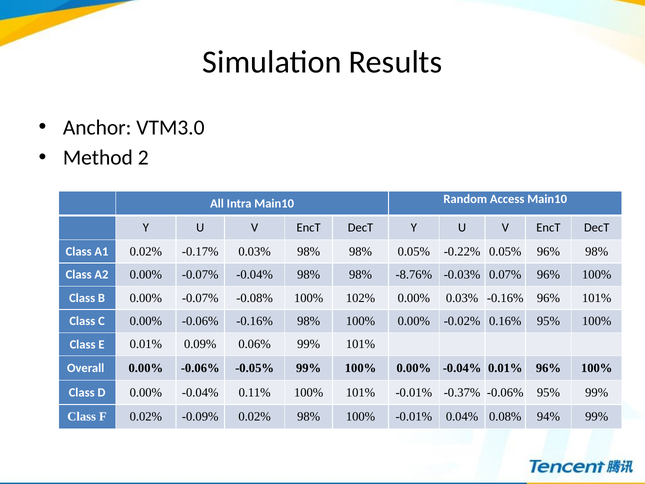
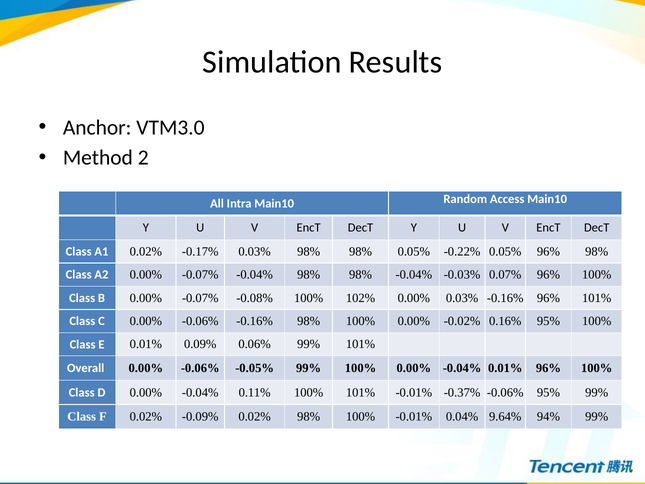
98% -8.76%: -8.76% -> -0.04% (414, 275)
0.08%: 0.08% -> 9.64% (505, 417)
